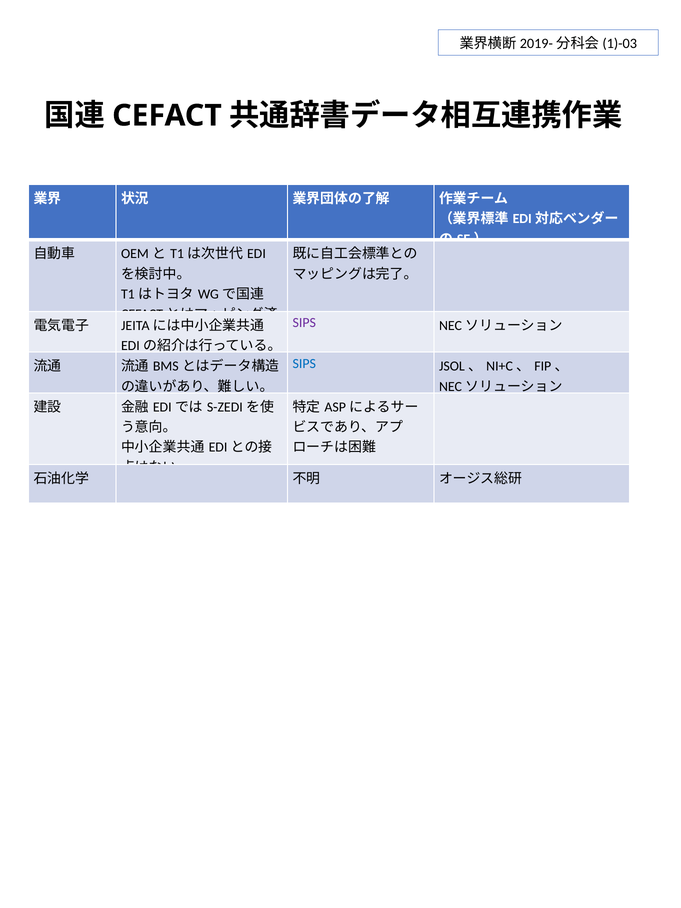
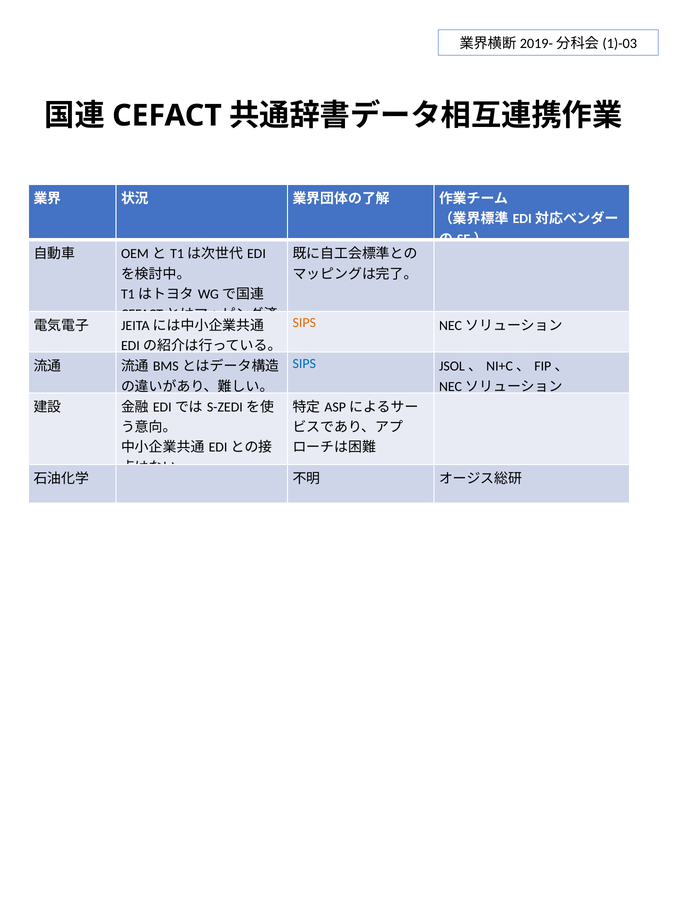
SIPS colour: purple -> orange (304, 323)
